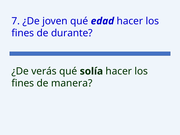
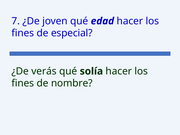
durante: durante -> especial (72, 33)
manera: manera -> nombre (72, 83)
